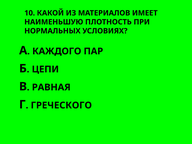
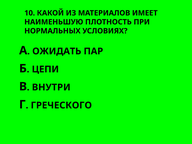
КАЖДОГО: КАЖДОГО -> ОЖИДАТЬ (57, 51)
РАВНАЯ: РАВНАЯ -> ВНУТРИ (51, 87)
